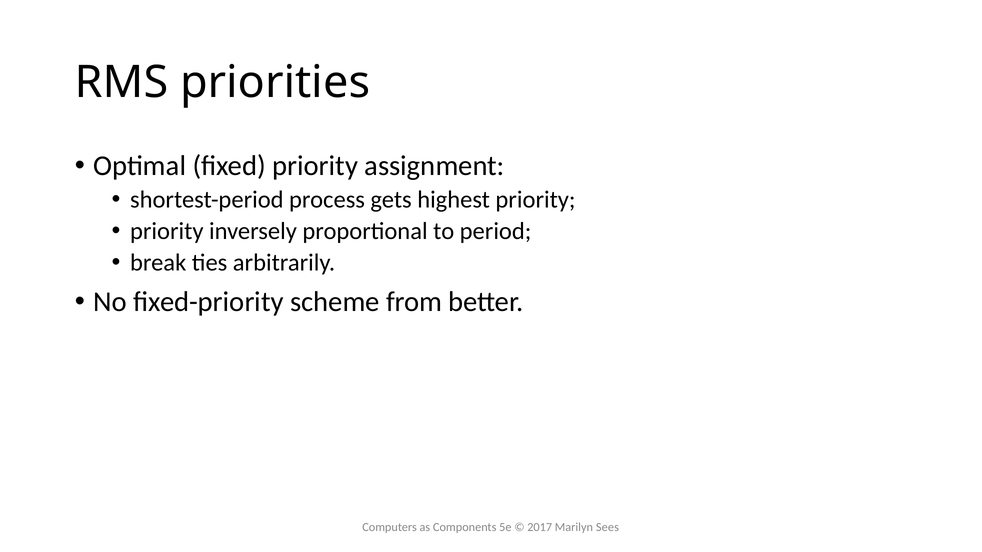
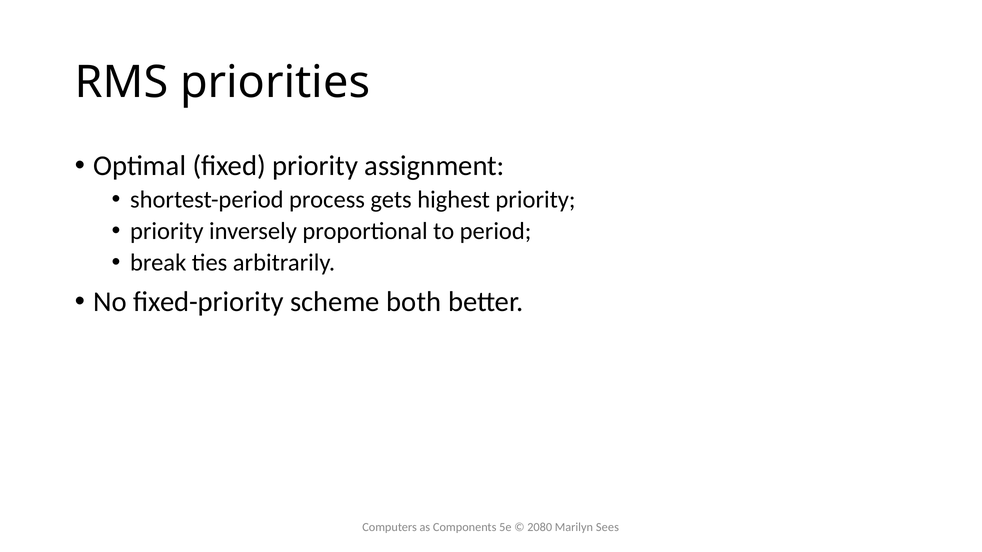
from: from -> both (414, 302)
2017: 2017 -> 2080 (540, 527)
